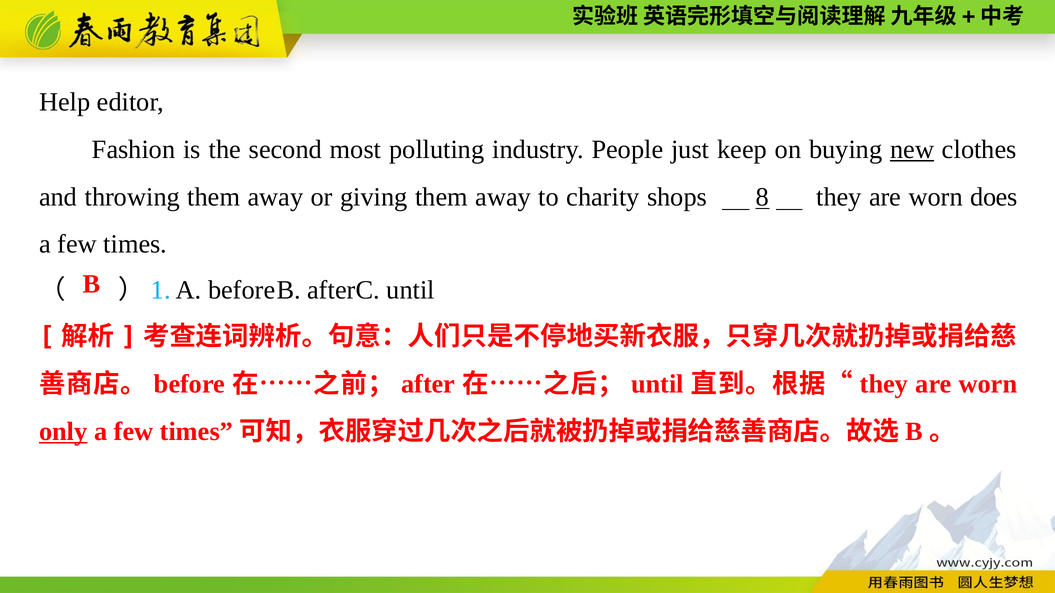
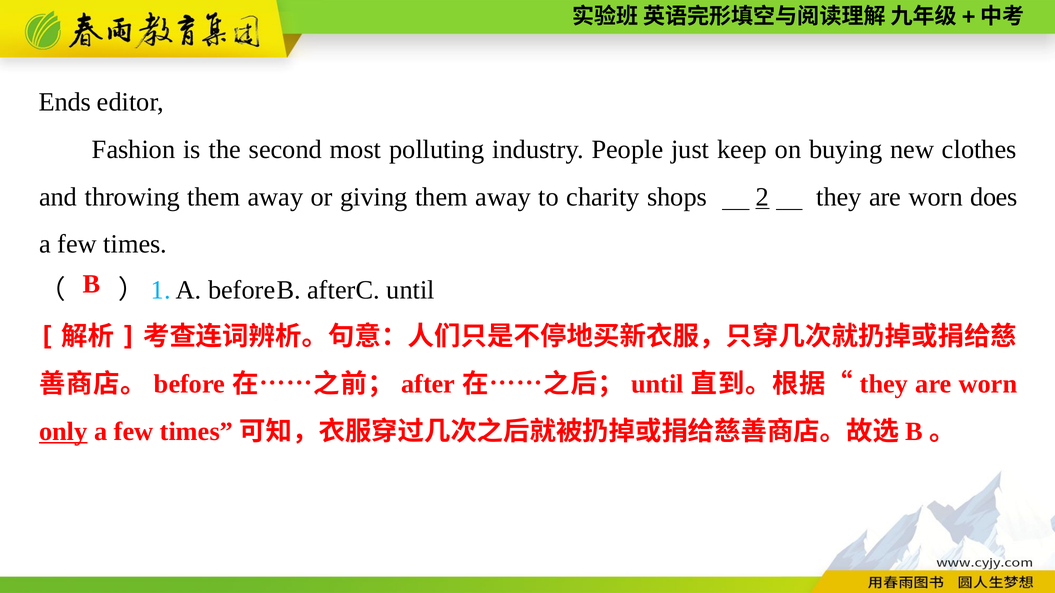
Help: Help -> Ends (65, 102)
new underline: present -> none (912, 150)
8: 8 -> 2 (762, 197)
